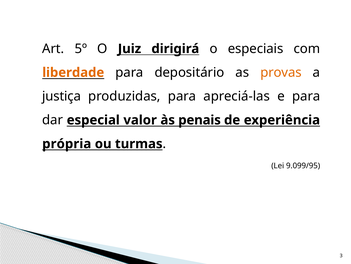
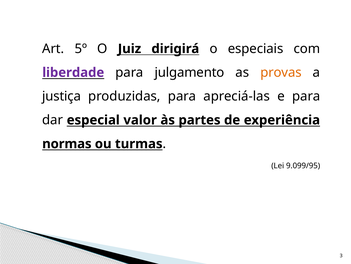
liberdade colour: orange -> purple (73, 72)
depositário: depositário -> julgamento (189, 72)
penais: penais -> partes (200, 120)
própria: própria -> normas (67, 143)
